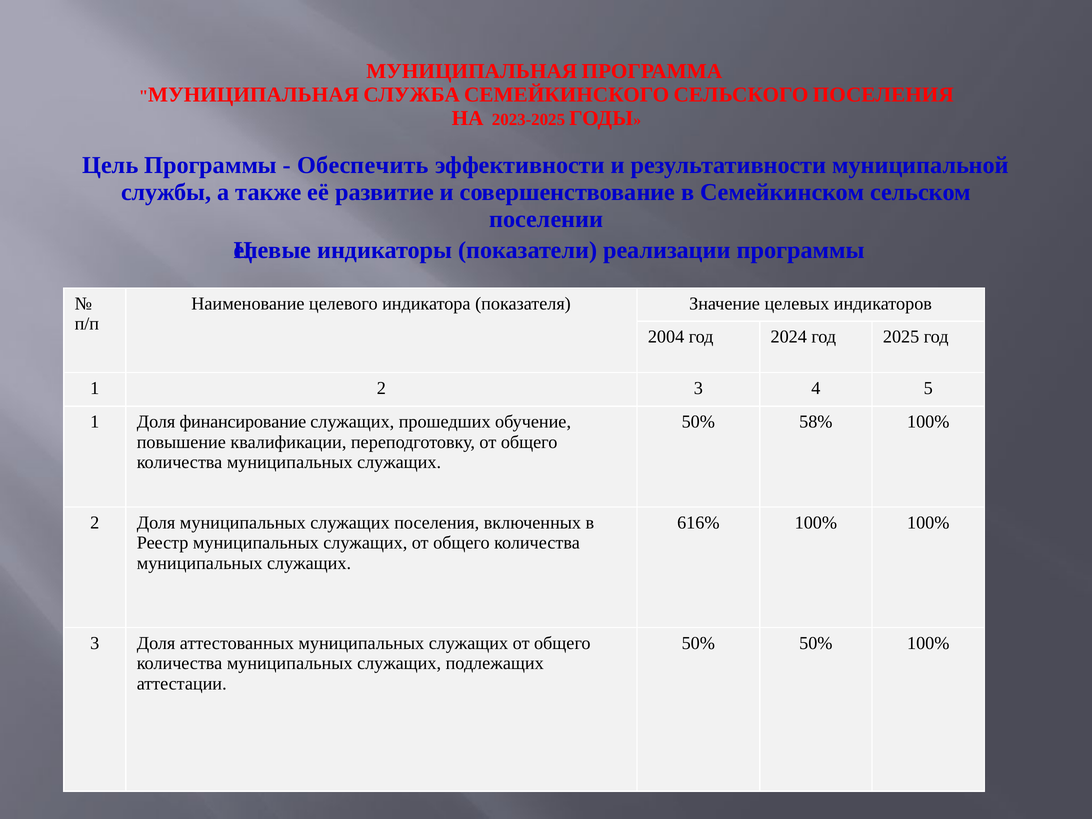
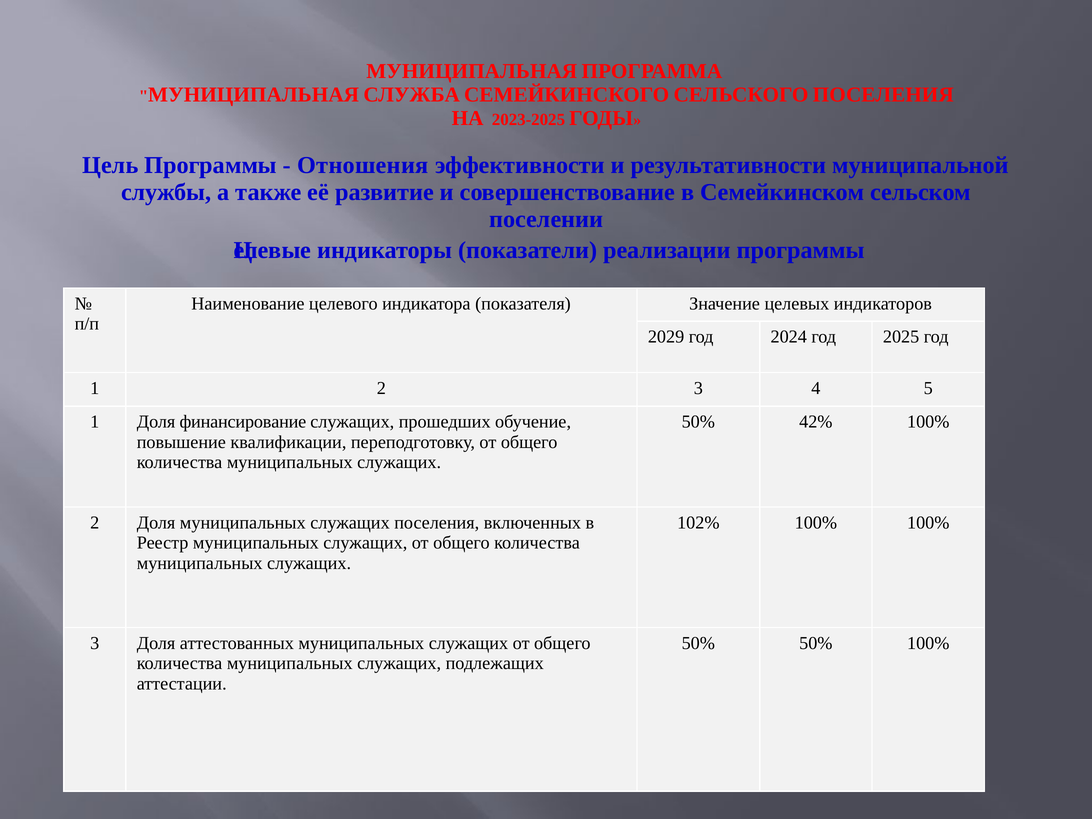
Обеспечить: Обеспечить -> Отношения (363, 165)
2004: 2004 -> 2029 (666, 337)
58%: 58% -> 42% (816, 422)
616%: 616% -> 102% (698, 523)
